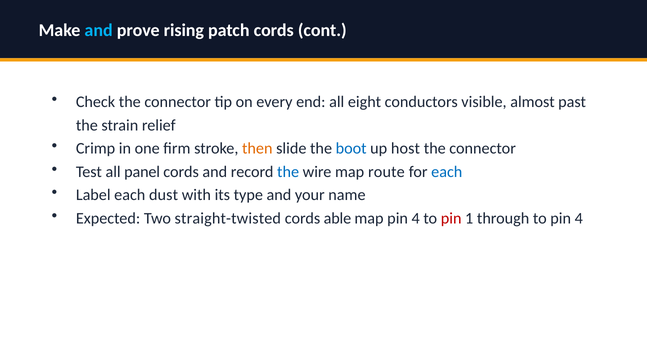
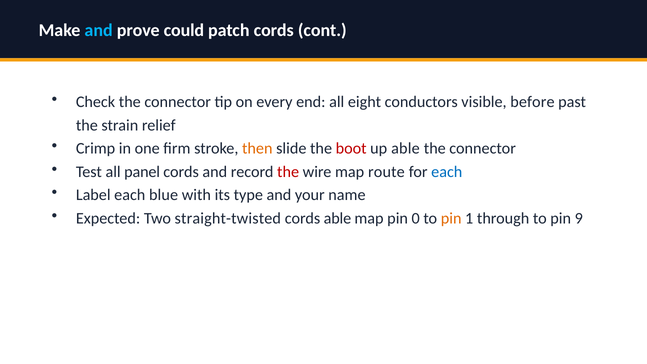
rising: rising -> could (184, 30)
almost: almost -> before (532, 102)
boot colour: blue -> red (351, 149)
up host: host -> able (405, 149)
the colour: blue -> red (288, 172)
dust: dust -> blue (164, 195)
map pin 4: 4 -> 0 (416, 218)
pin colour: red -> orange (451, 218)
to pin 4: 4 -> 9 (579, 218)
